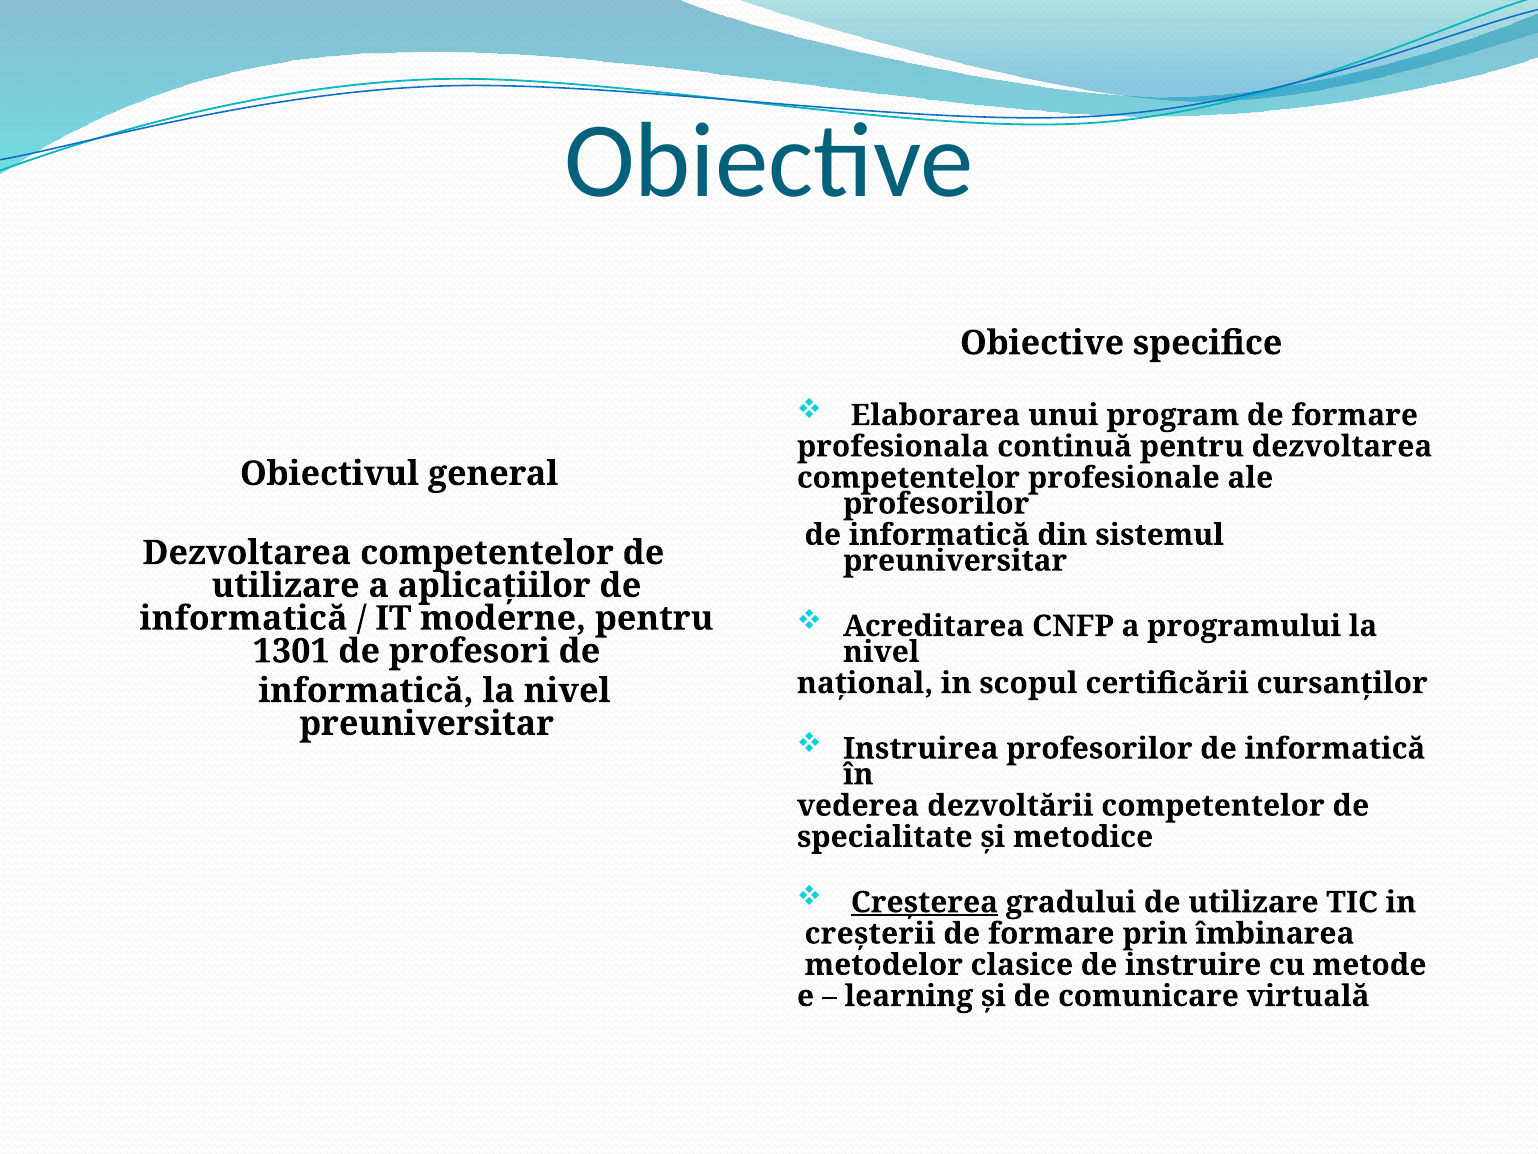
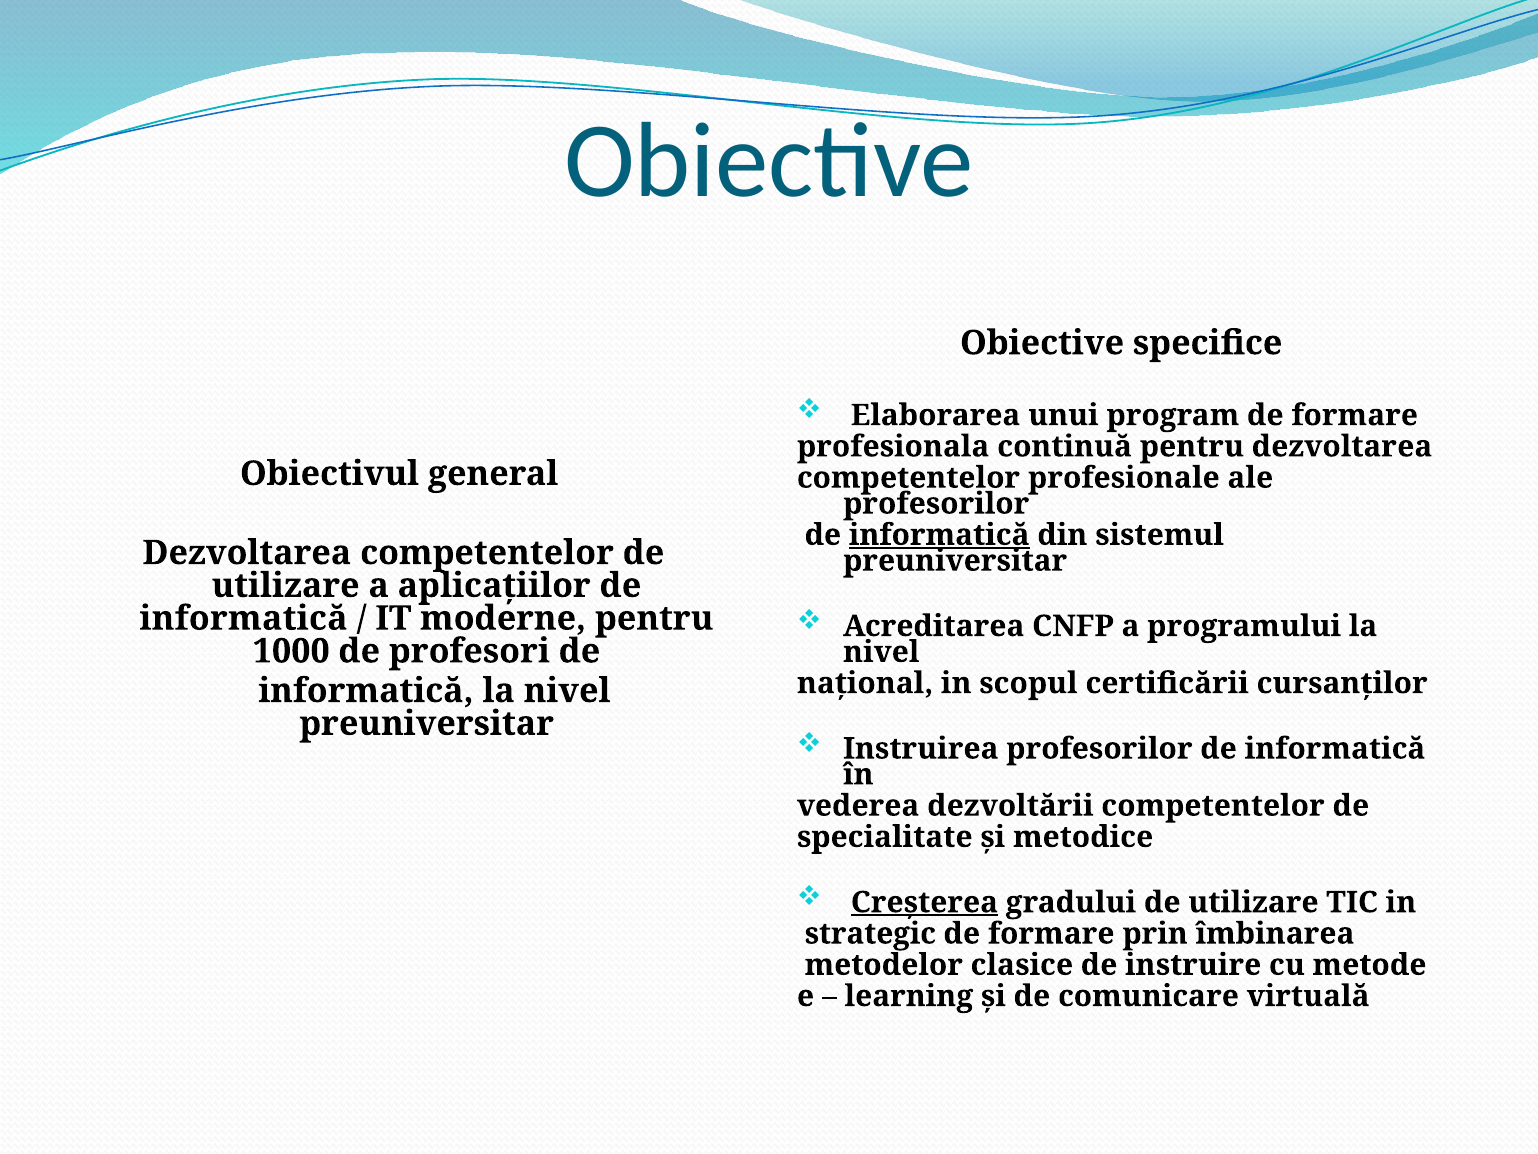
informatică underline: none -> present (939, 535)
1301: 1301 -> 1000 (291, 651)
creşterii: creşterii -> strategic (870, 933)
